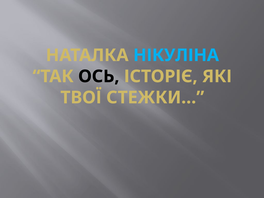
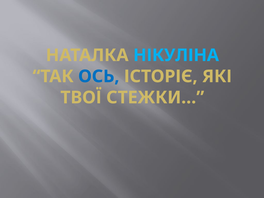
ОСЬ colour: black -> blue (99, 76)
